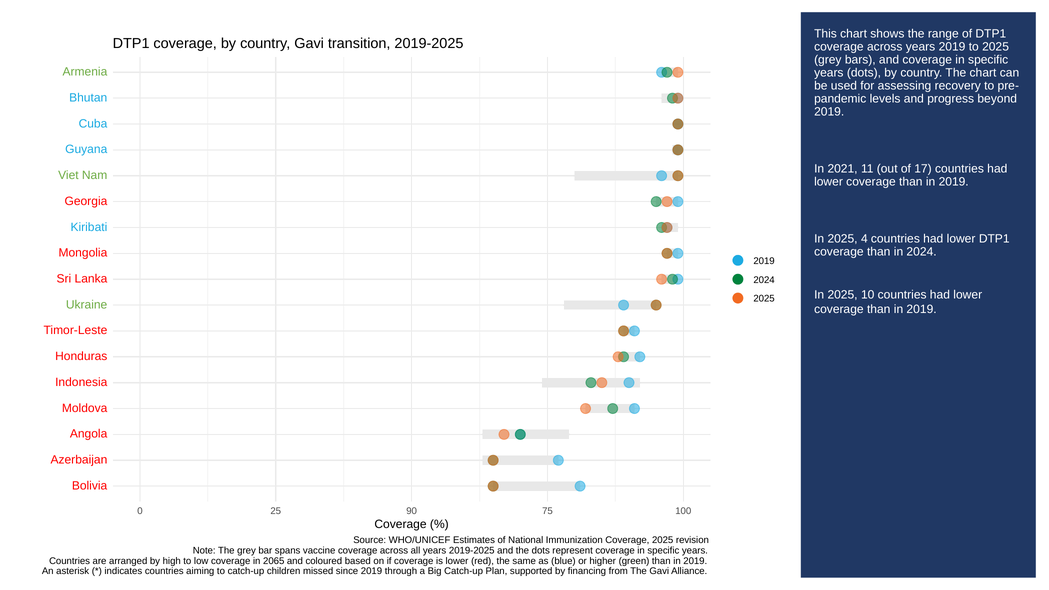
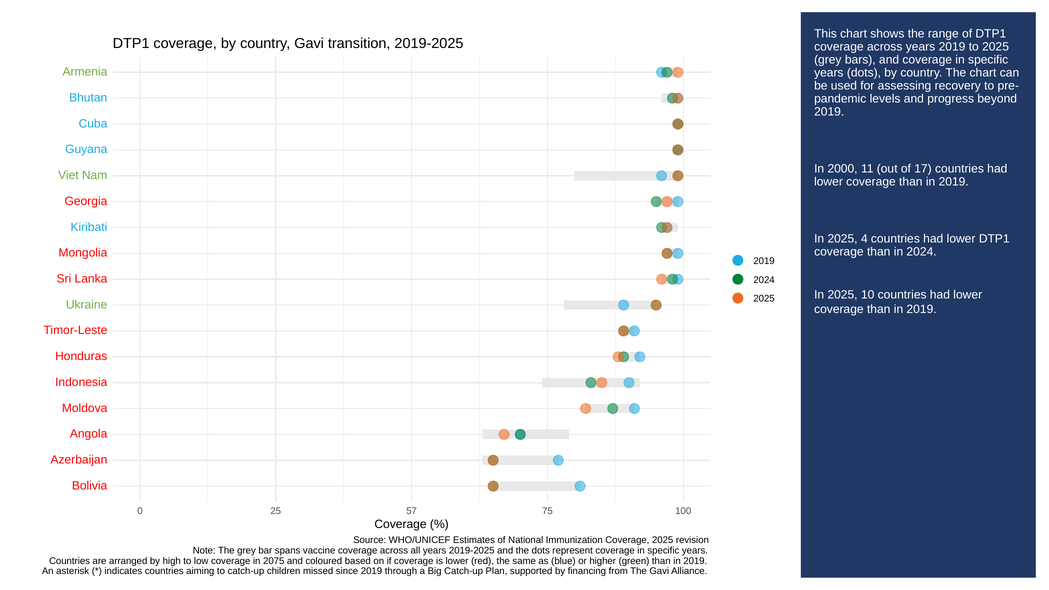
2021: 2021 -> 2000 (843, 169)
90: 90 -> 57 (412, 511)
2065: 2065 -> 2075 (274, 561)
